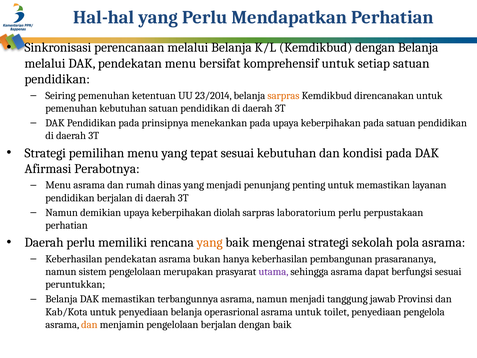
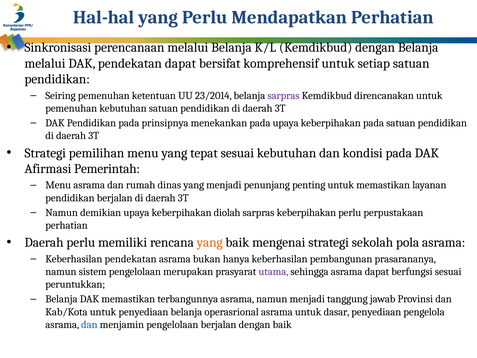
pendekatan menu: menu -> dapat (180, 63)
sarpras colour: orange -> purple (283, 95)
Perabotnya: Perabotnya -> Pemerintah (107, 169)
sarpras laboratorium: laboratorium -> keberpihakan (306, 213)
toilet: toilet -> dasar (337, 312)
dan colour: orange -> blue (89, 324)
